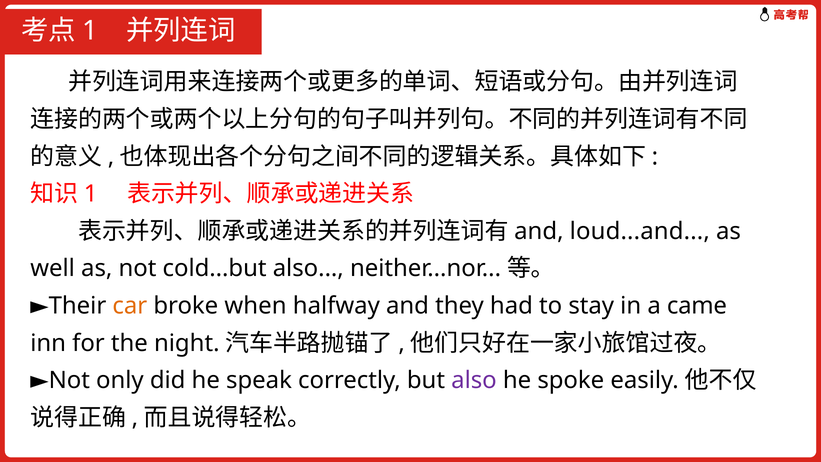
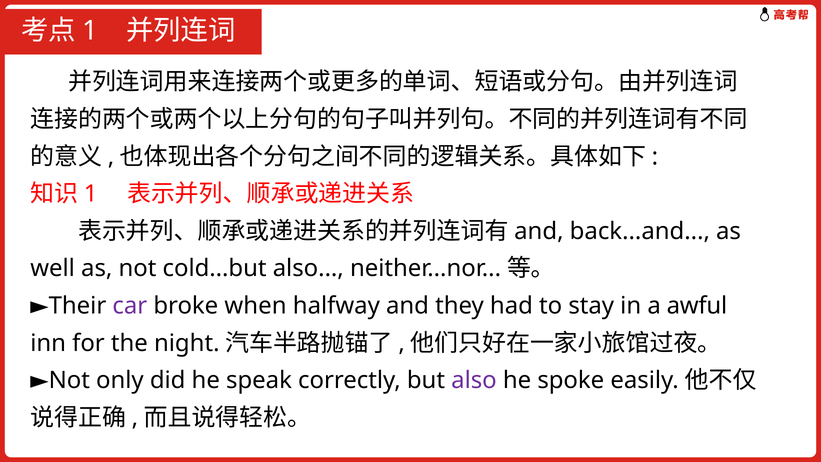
loud...and: loud...and -> back...and (640, 231)
car colour: orange -> purple (130, 306)
came: came -> awful (697, 306)
